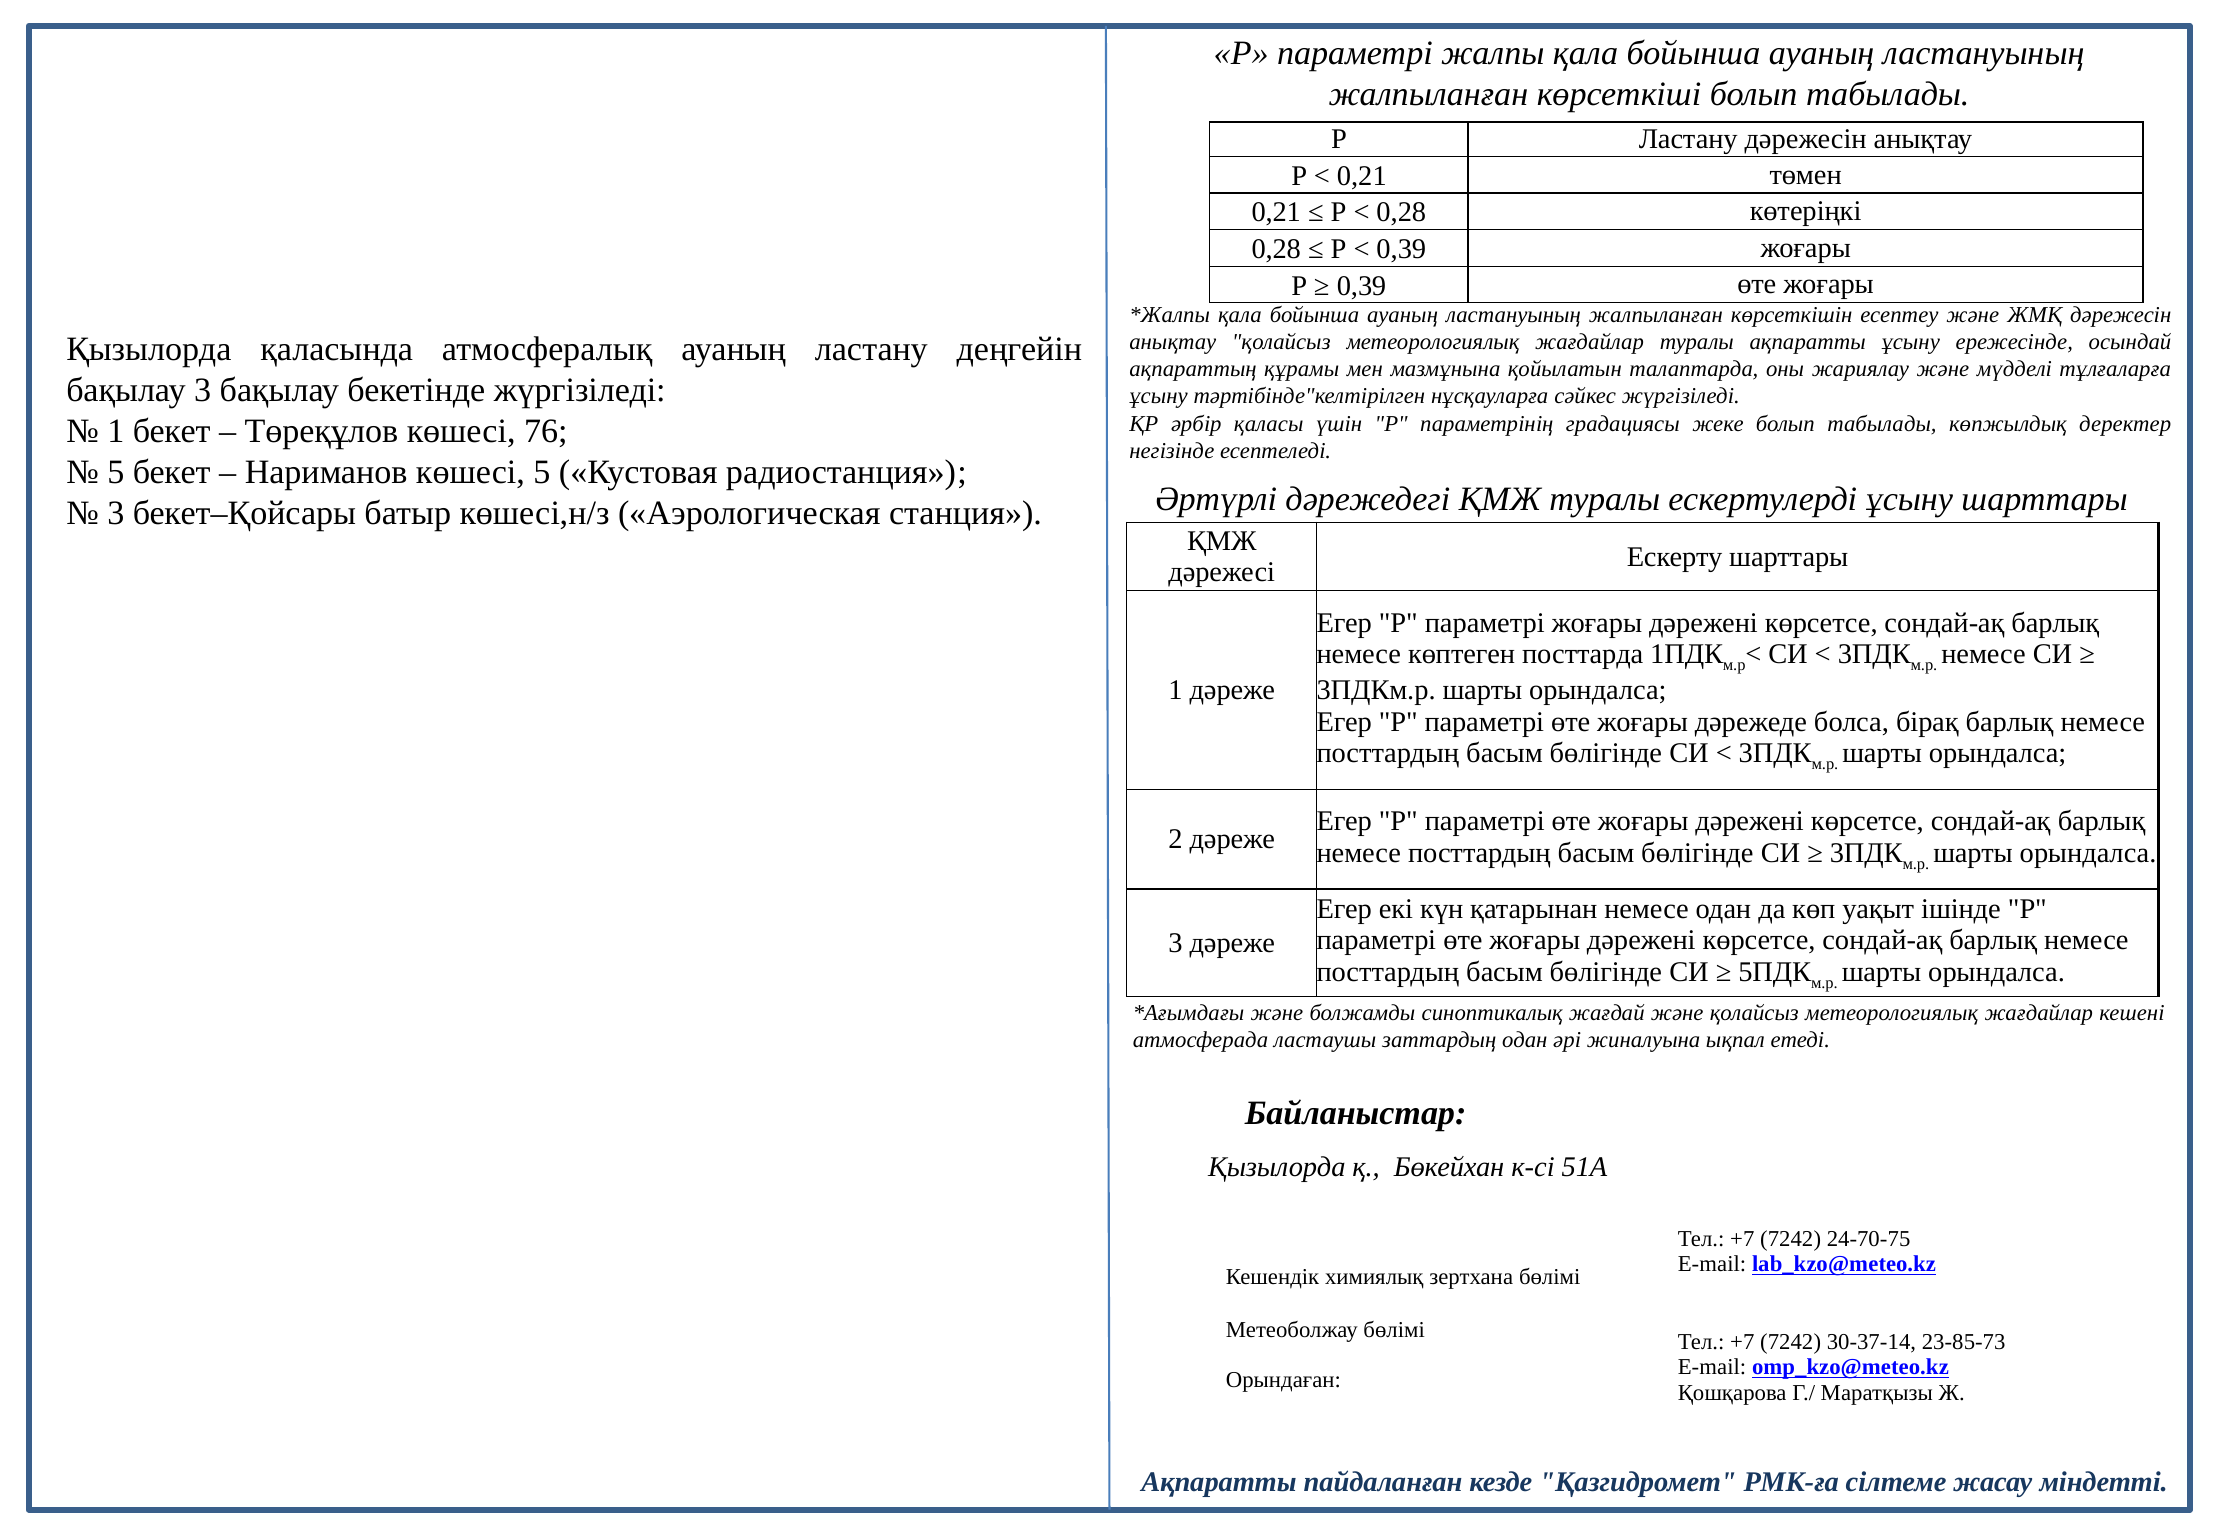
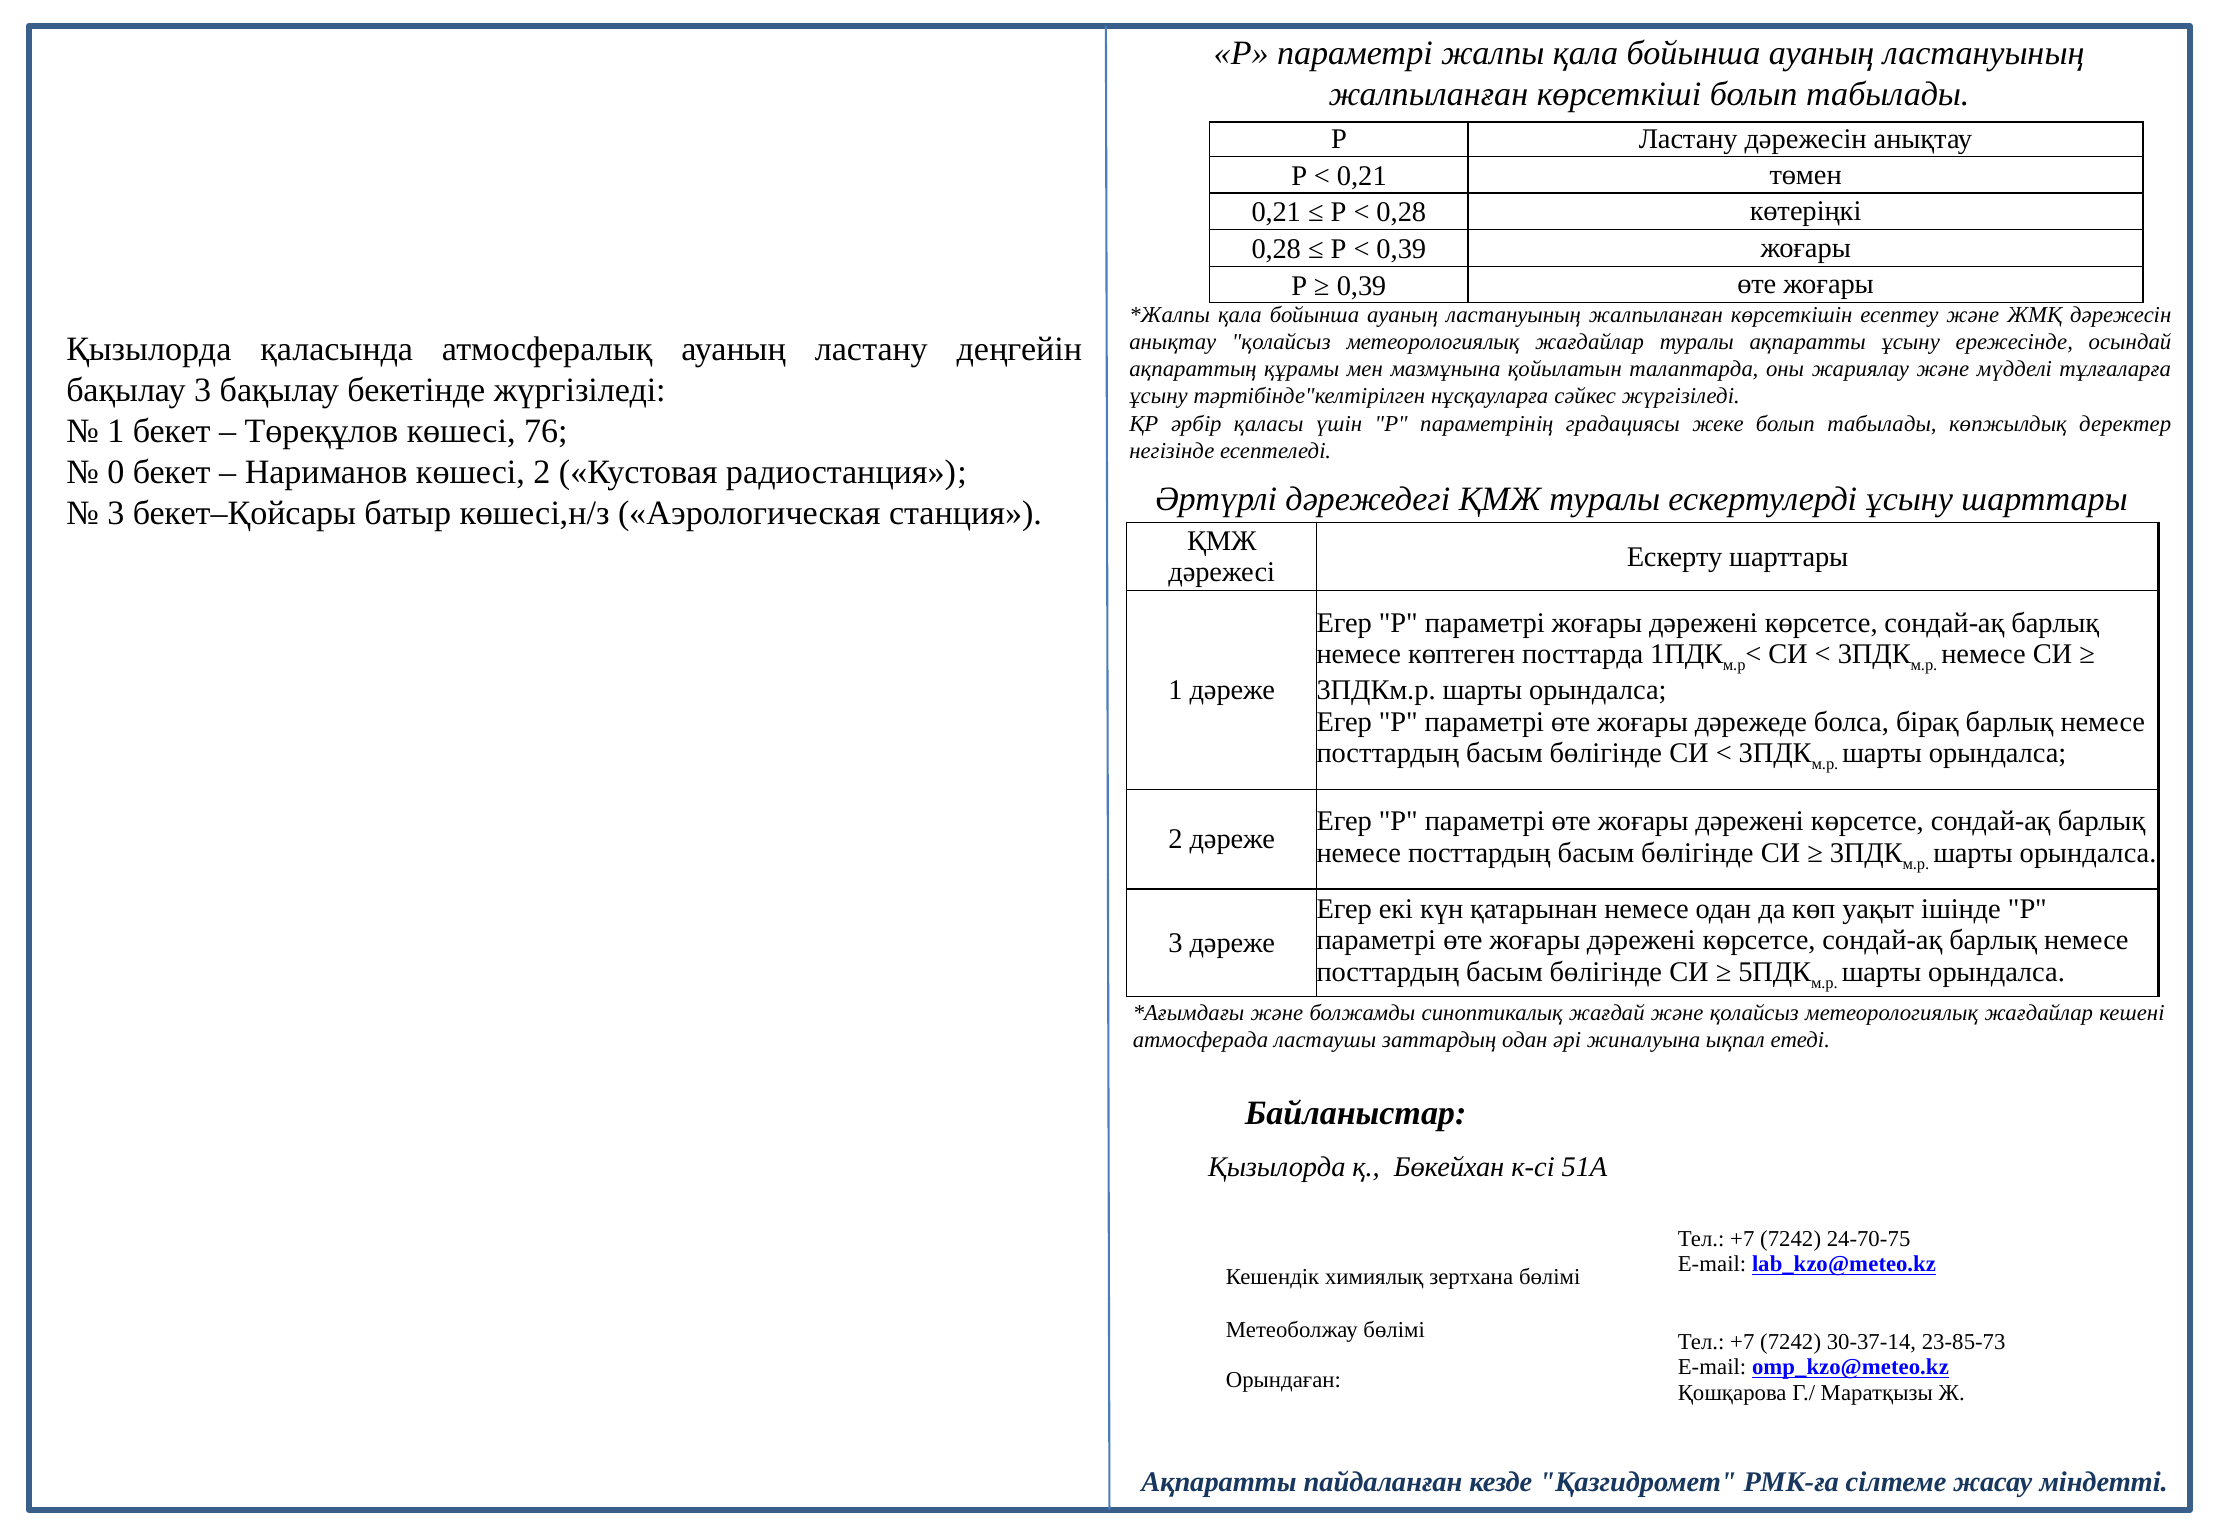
5: 5 -> 0 (116, 472)
көшесі 5: 5 -> 2 (542, 472)
